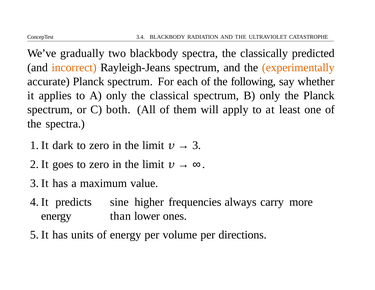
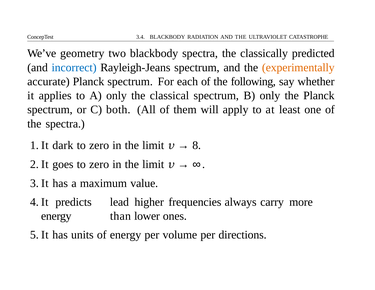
gradually: gradually -> geometry (82, 53)
incorrect colour: orange -> blue (74, 67)
3: 3 -> 8 (197, 145)
sine: sine -> lead (119, 202)
